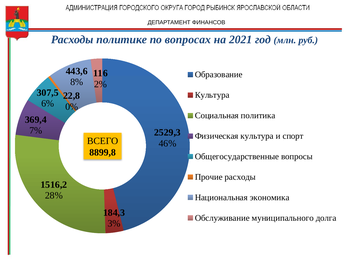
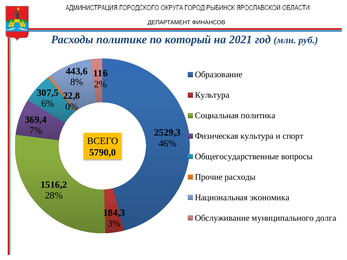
вопросах: вопросах -> который (188, 40)
8899,8: 8899,8 -> 5790,0 (103, 153)
